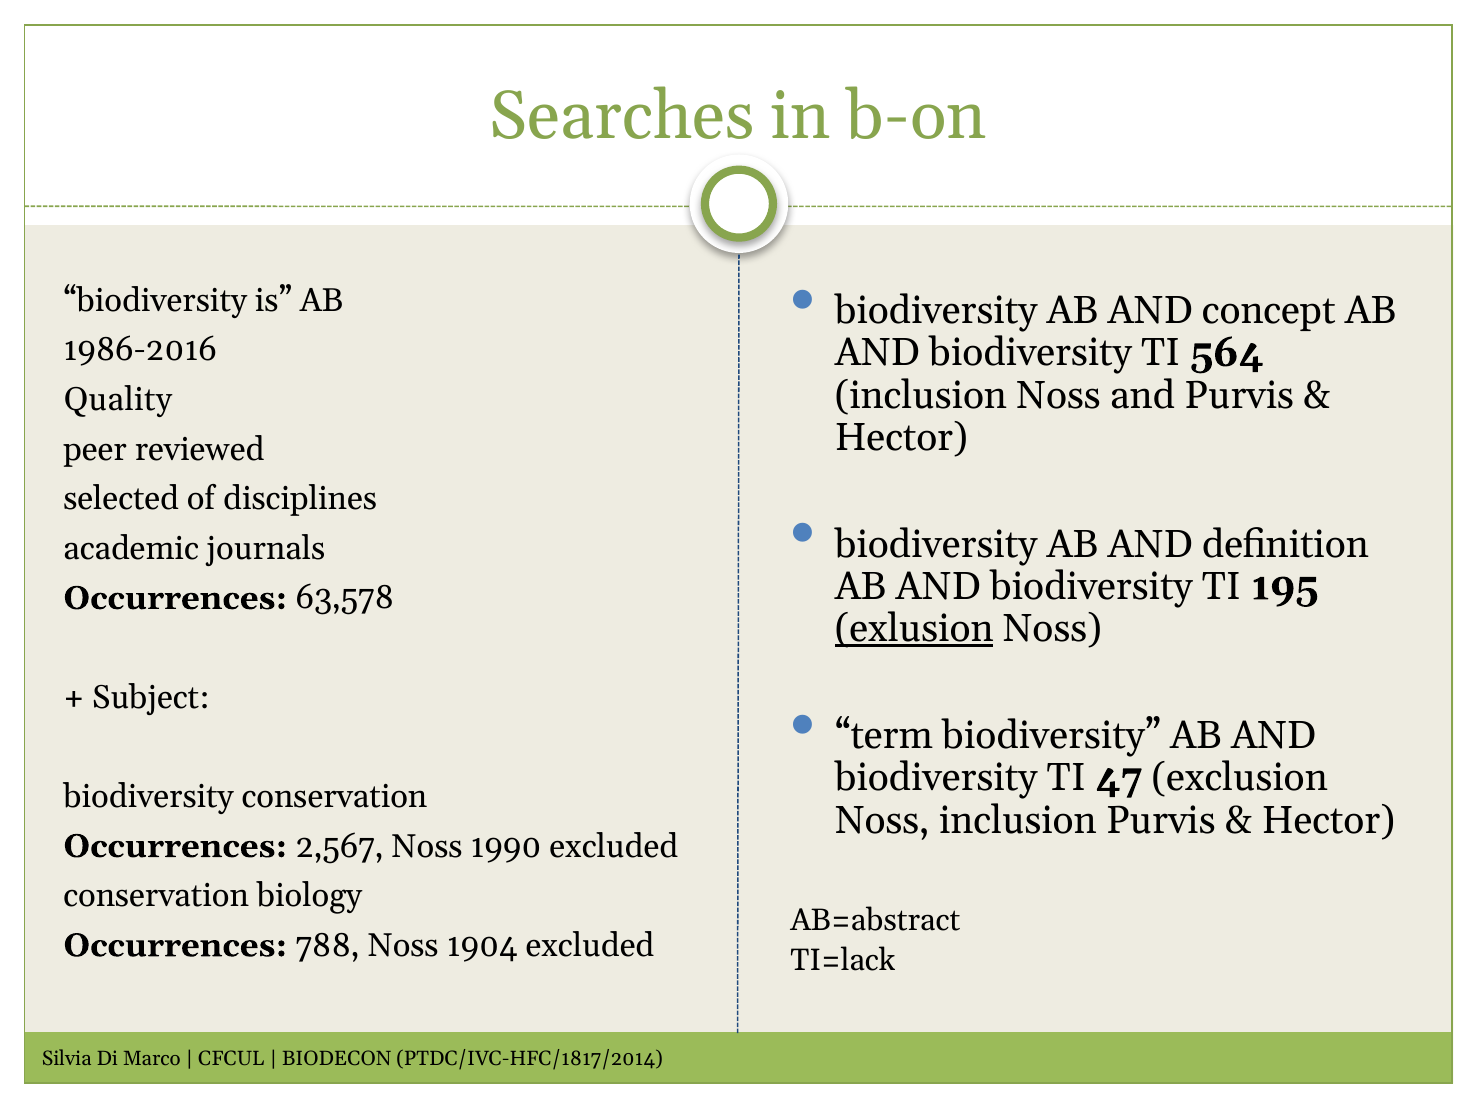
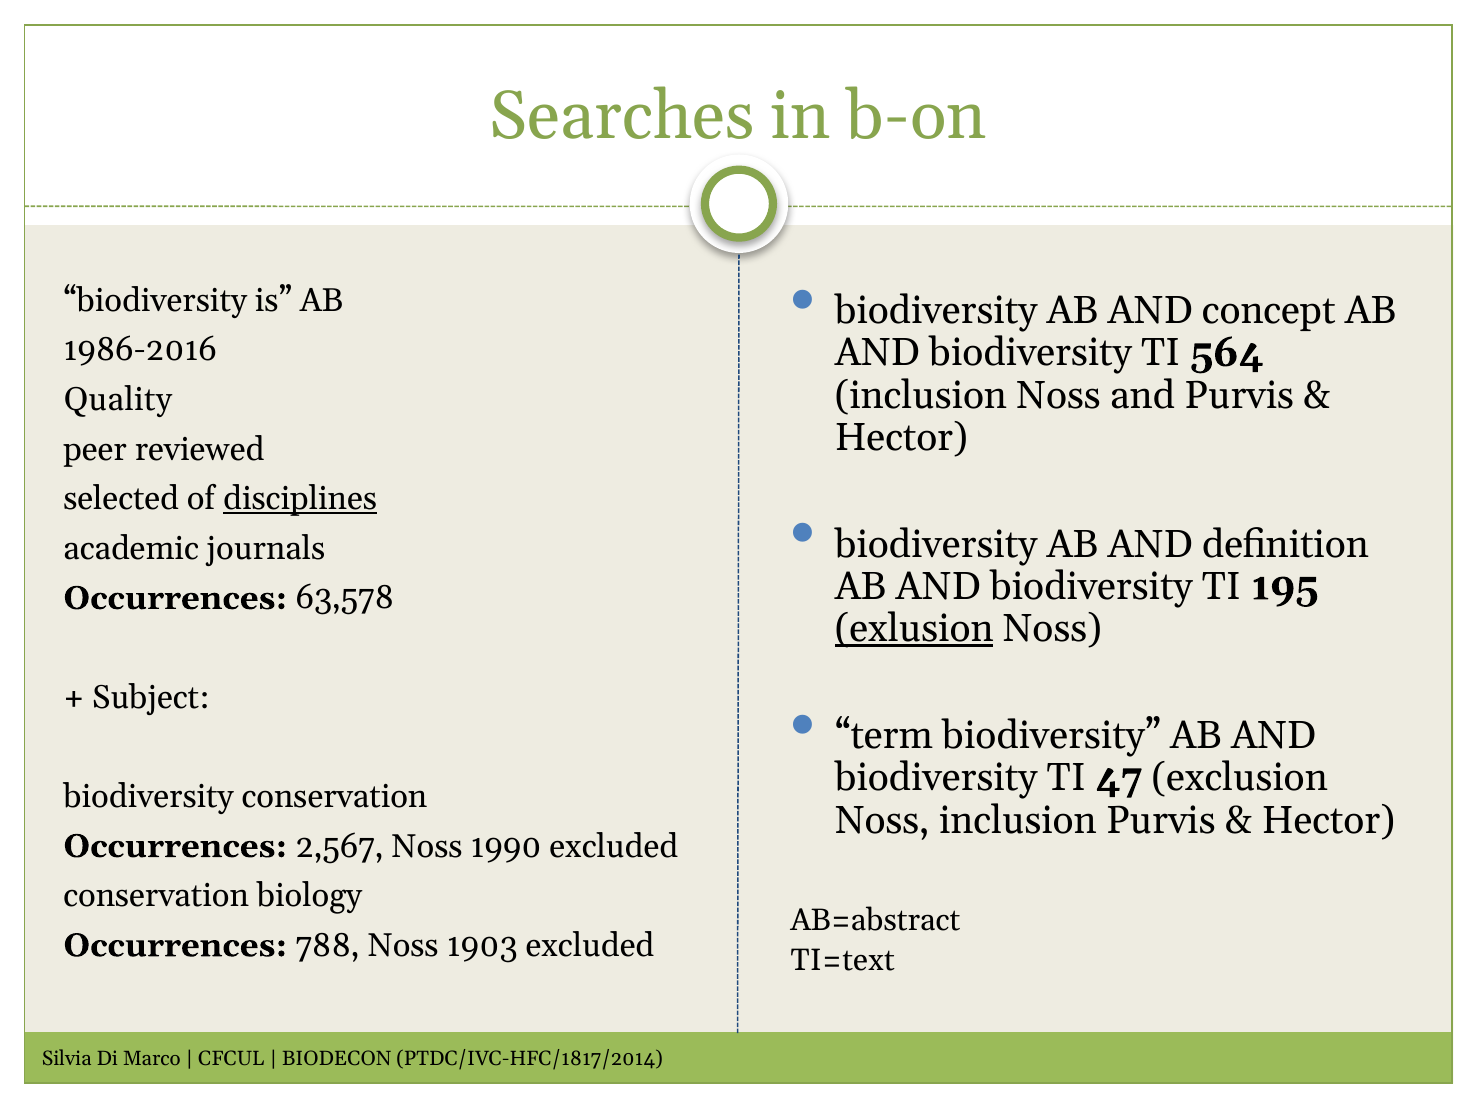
disciplines underline: none -> present (300, 499)
1904: 1904 -> 1903 (482, 946)
TI=lack: TI=lack -> TI=text (843, 961)
